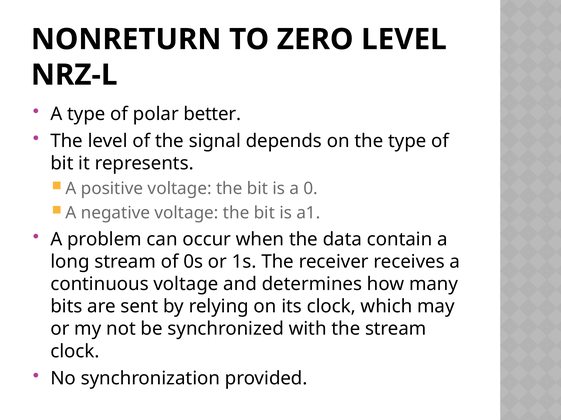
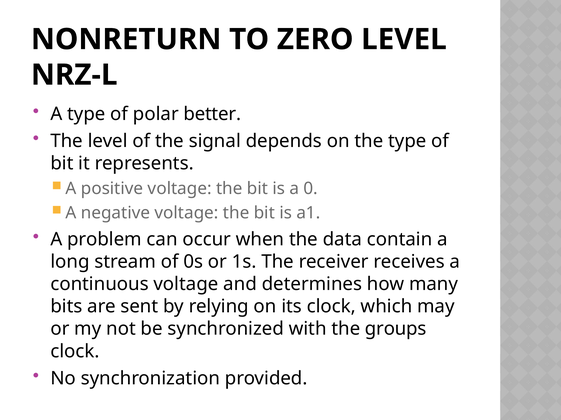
the stream: stream -> groups (396, 329)
